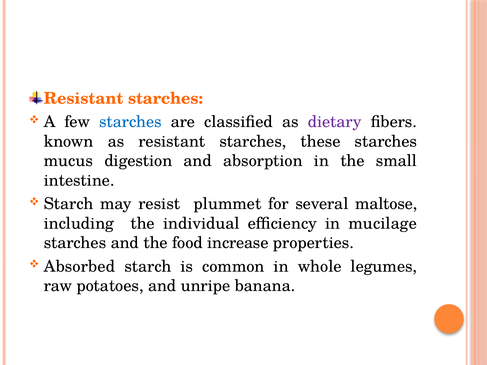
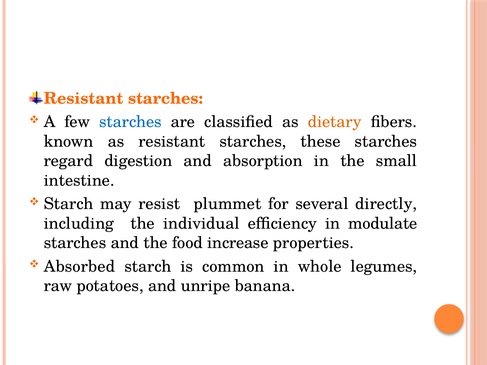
dietary colour: purple -> orange (335, 122)
mucus: mucus -> regard (68, 161)
maltose: maltose -> directly (386, 204)
mucilage: mucilage -> modulate (383, 224)
